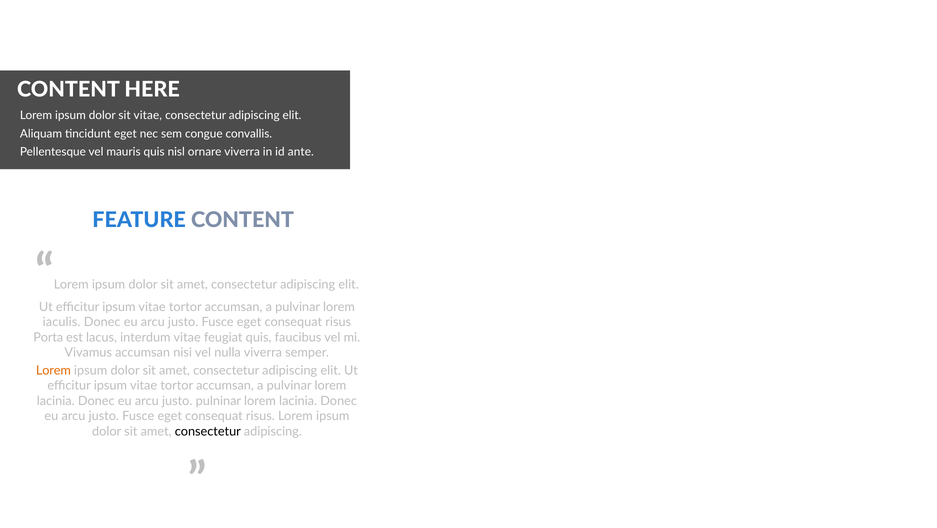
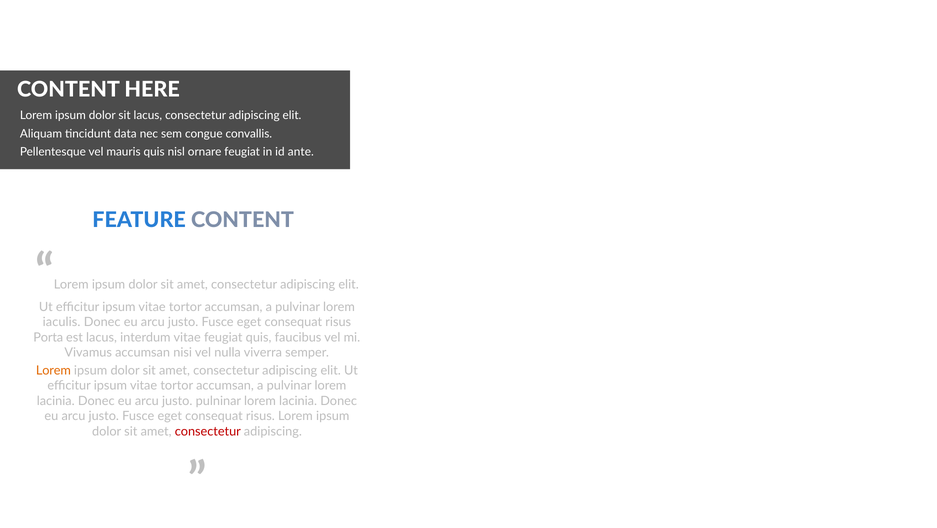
sit vitae: vitae -> lacus (148, 116)
tincidunt eget: eget -> data (125, 134)
ornare viverra: viverra -> feugiat (242, 152)
consectetur colour: black -> red (208, 432)
